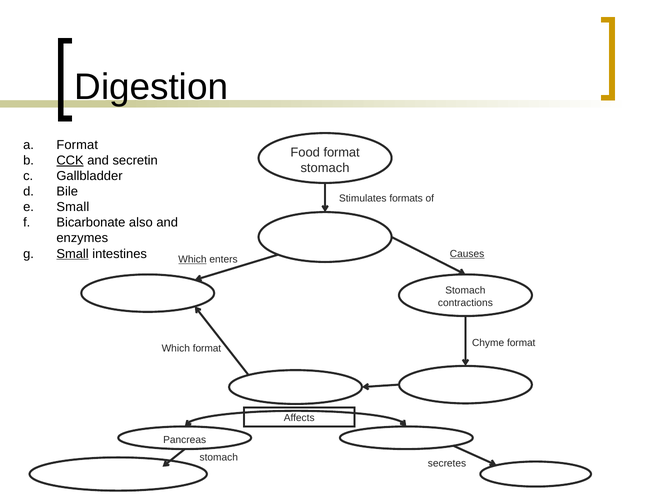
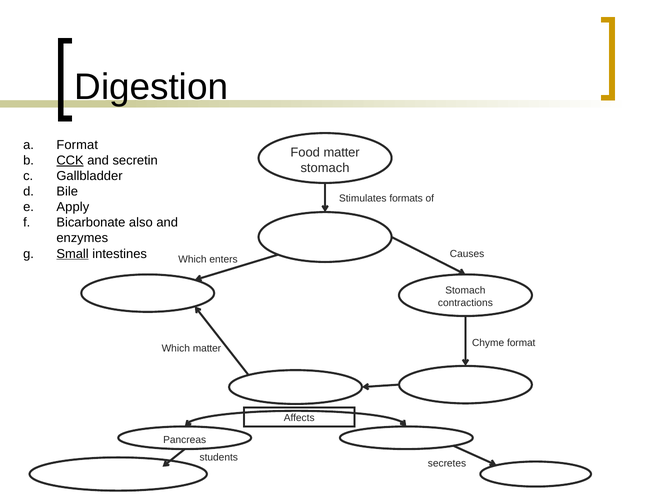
Food format: format -> matter (342, 152)
Small: Small -> Apply (73, 207)
Causes underline: present -> none (467, 254)
Which underline: present -> none (192, 259)
Which format: format -> matter (207, 348)
stomach: stomach -> students (219, 457)
